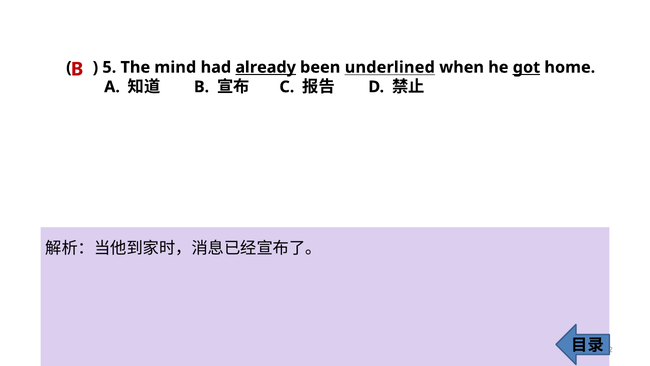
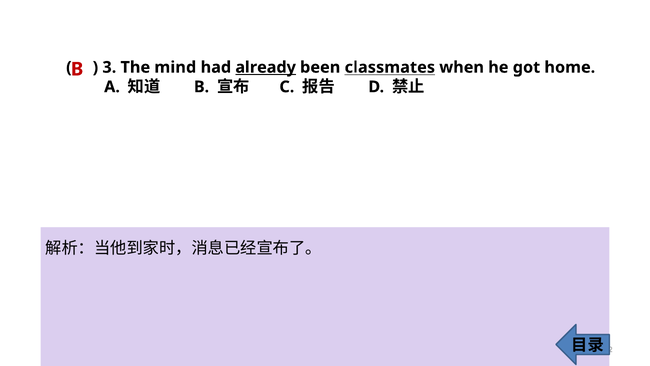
5: 5 -> 3 (109, 67)
underlined: underlined -> classmates (390, 67)
got underline: present -> none (526, 67)
